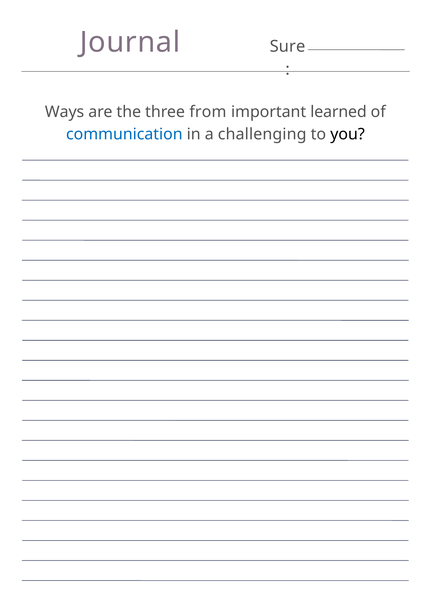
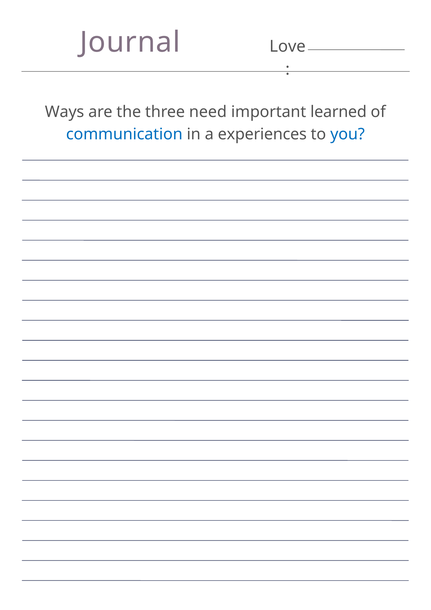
Sure: Sure -> Love (288, 47)
from: from -> need (208, 112)
challenging: challenging -> experiences (262, 134)
you colour: black -> blue (348, 134)
